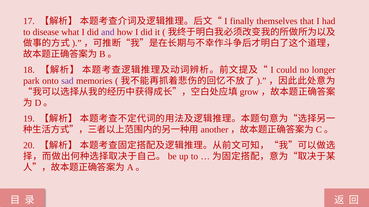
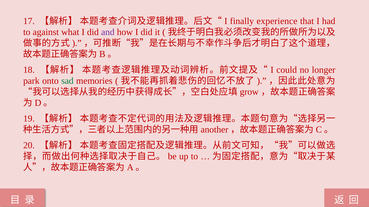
themselves: themselves -> experience (277, 21)
disease: disease -> against (46, 32)
sad colour: purple -> green (67, 81)
